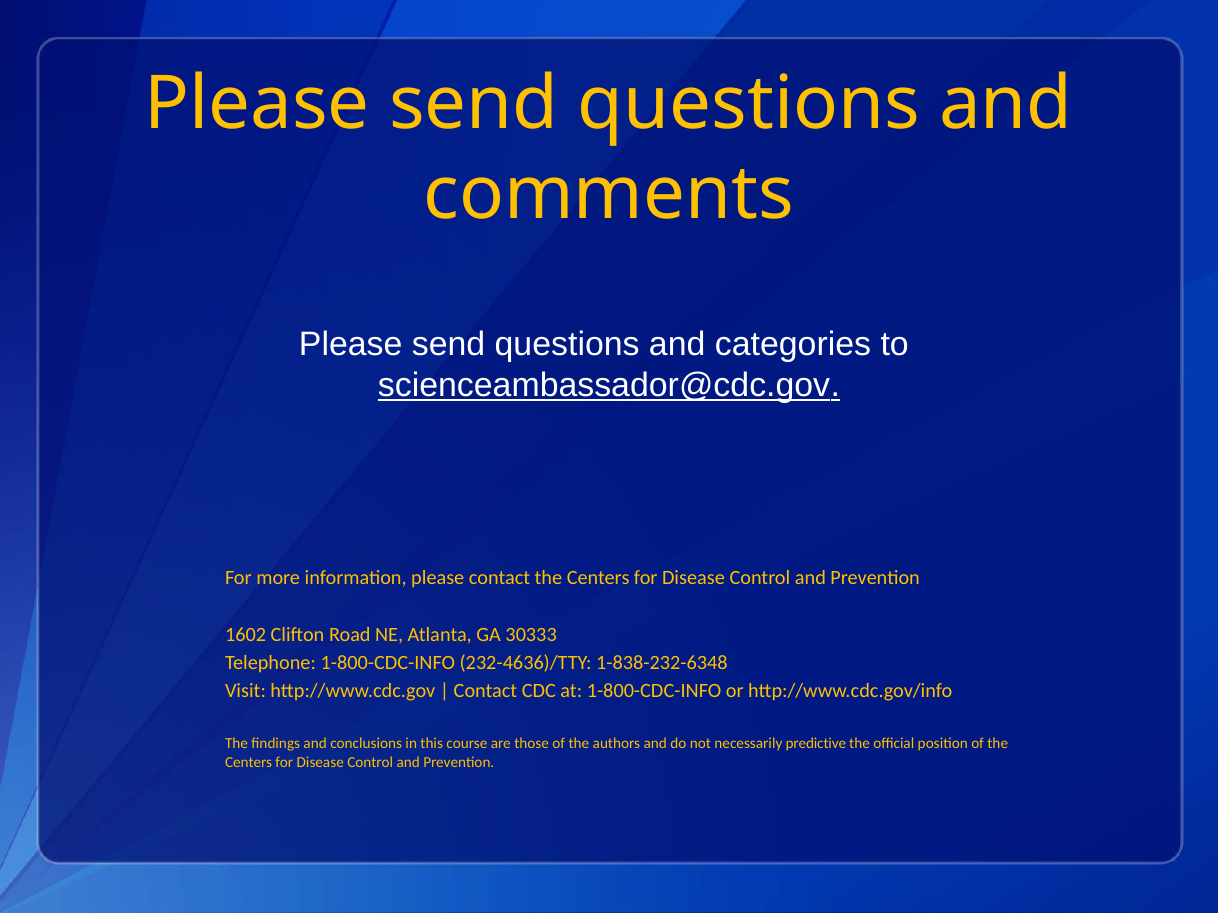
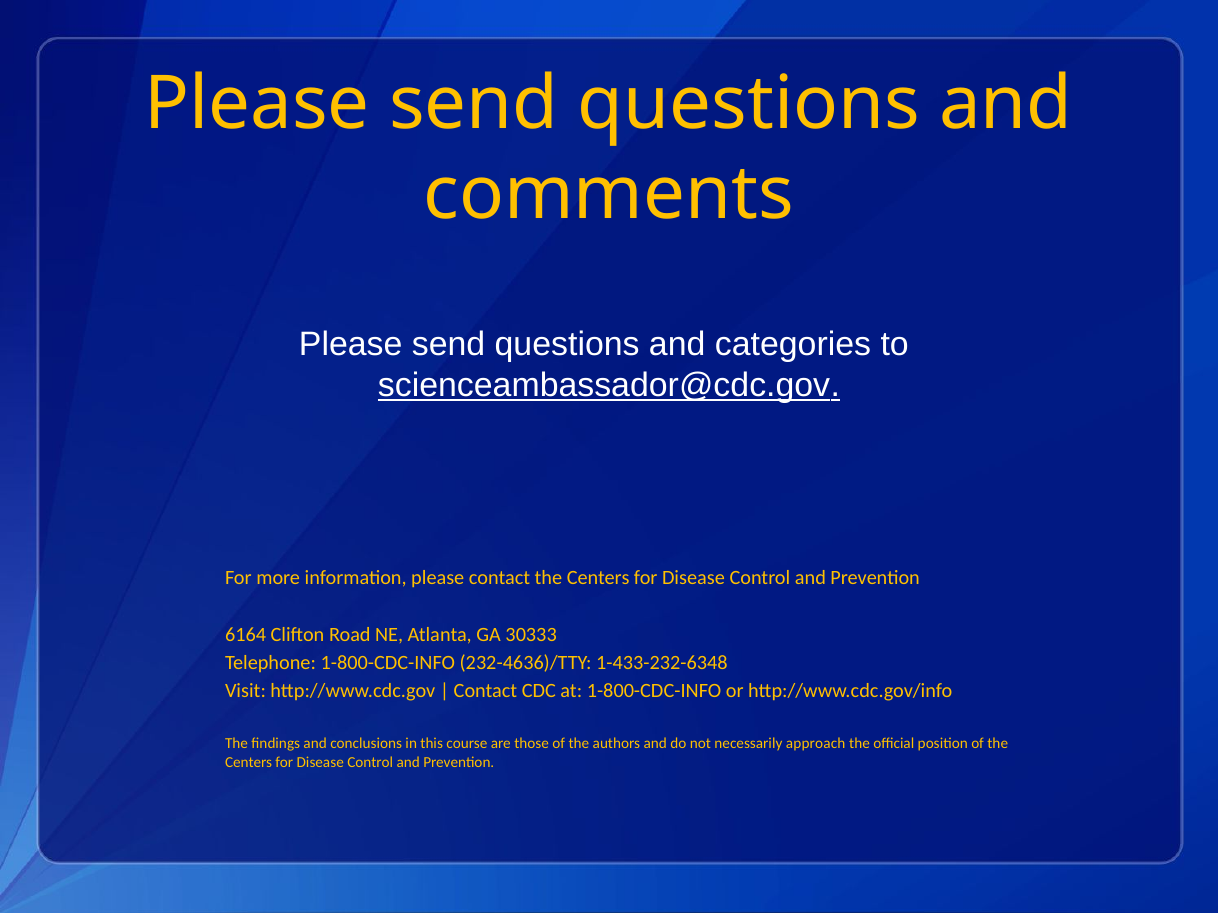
1602: 1602 -> 6164 (246, 635)
1-838-232-6348: 1-838-232-6348 -> 1-433-232-6348 (662, 663)
predictive: predictive -> approach (816, 744)
